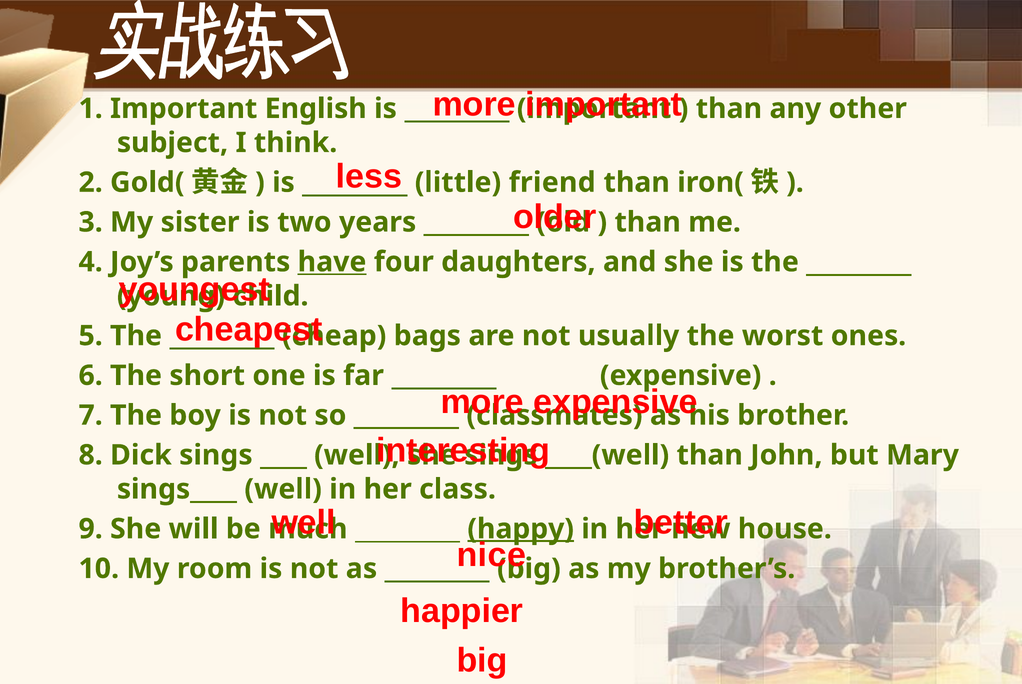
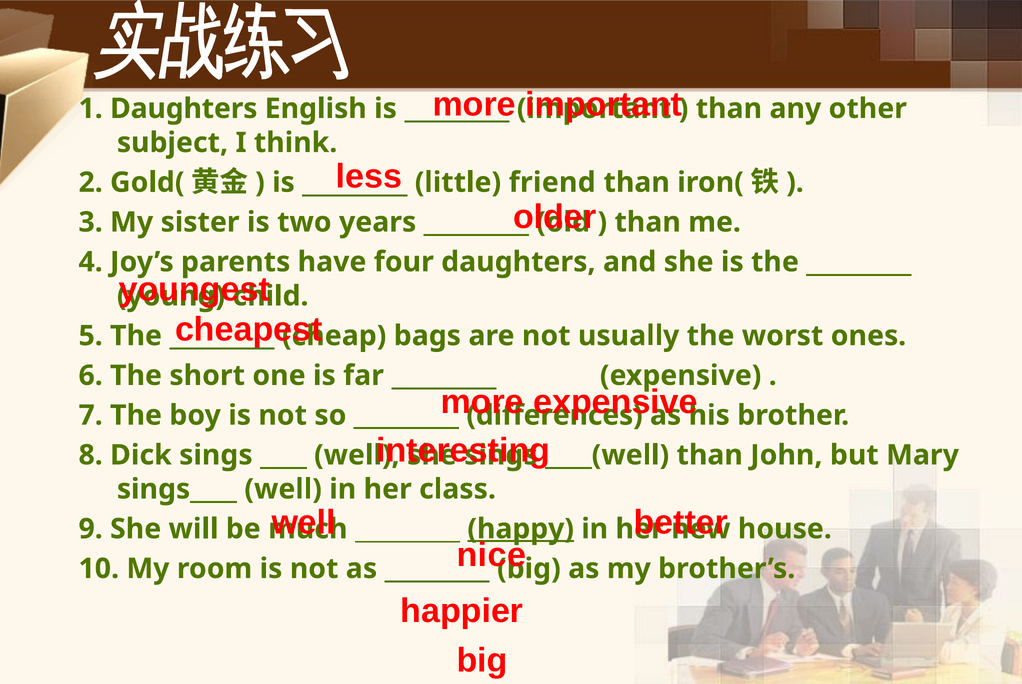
1 Important: Important -> Daughters (184, 109)
have underline: present -> none (332, 262)
classmates: classmates -> differences (555, 415)
